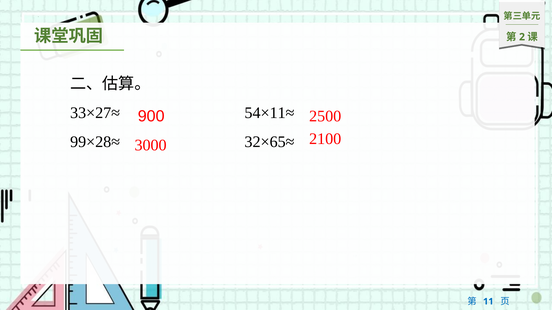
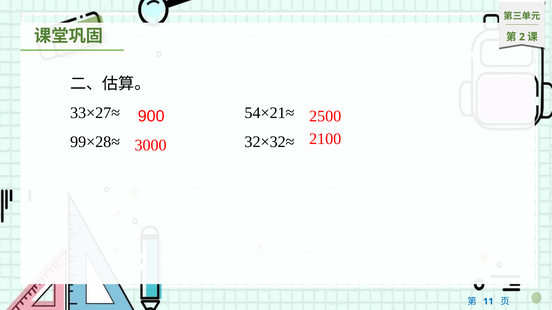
54×11≈: 54×11≈ -> 54×21≈ (269, 113)
32×65≈: 32×65≈ -> 32×32≈ (269, 142)
